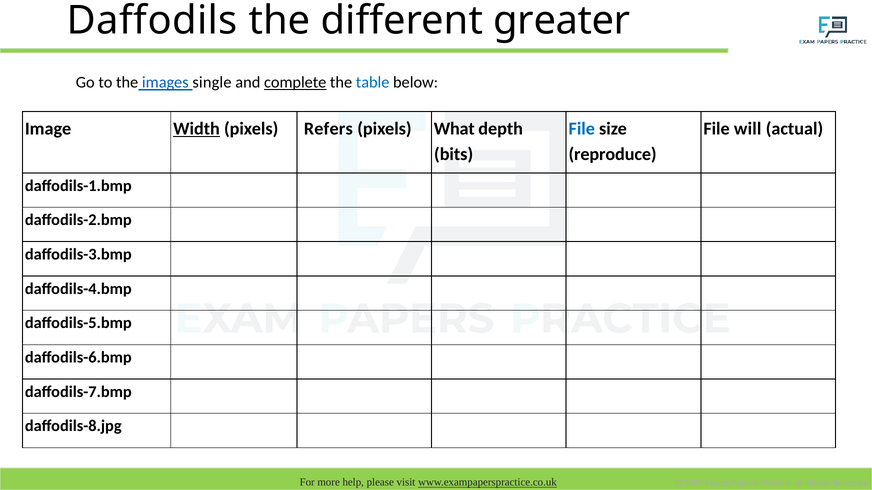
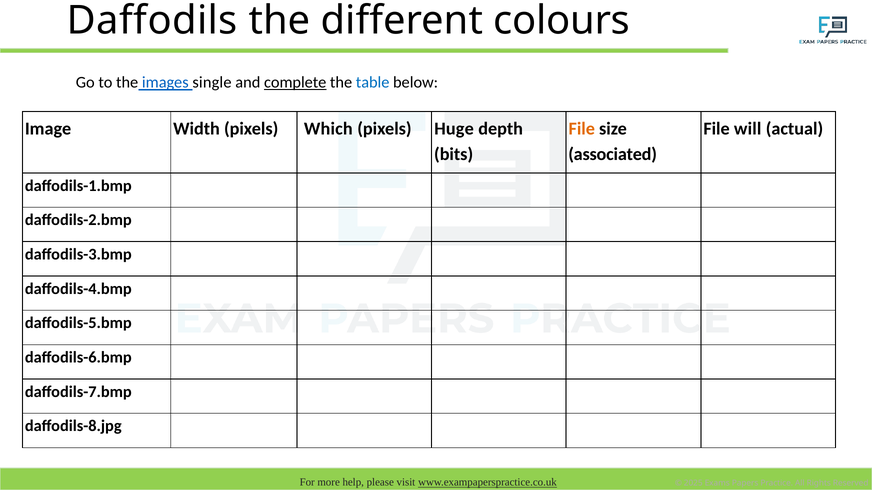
greater: greater -> colours (562, 21)
Width underline: present -> none (196, 129)
Refers: Refers -> Which (328, 129)
What: What -> Huge (454, 129)
File colour: blue -> orange (582, 129)
reproduce: reproduce -> associated (613, 154)
